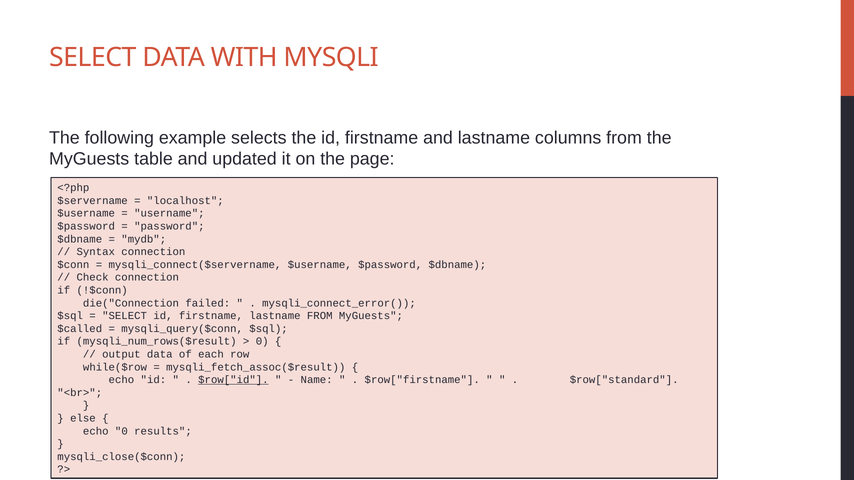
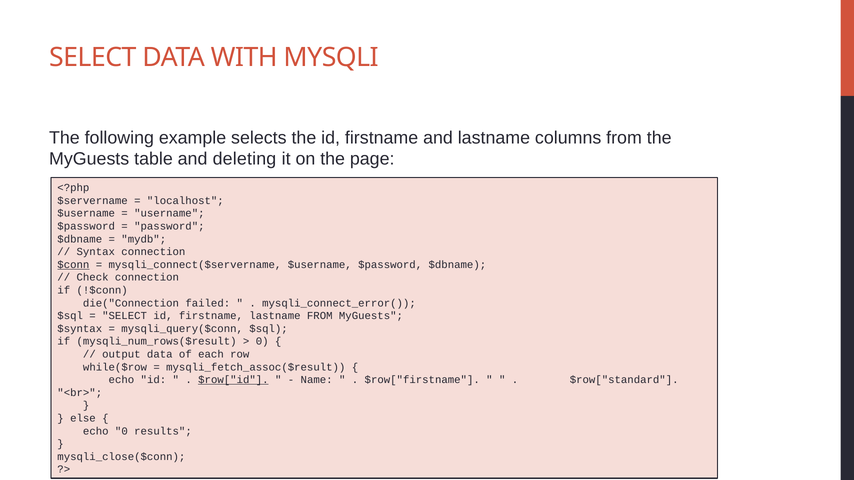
updated: updated -> deleting (244, 159)
$conn underline: none -> present (73, 265)
$called: $called -> $syntax (80, 329)
